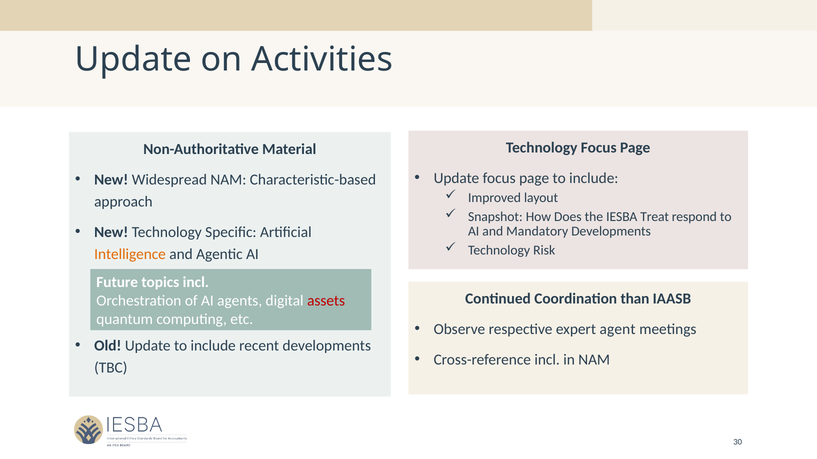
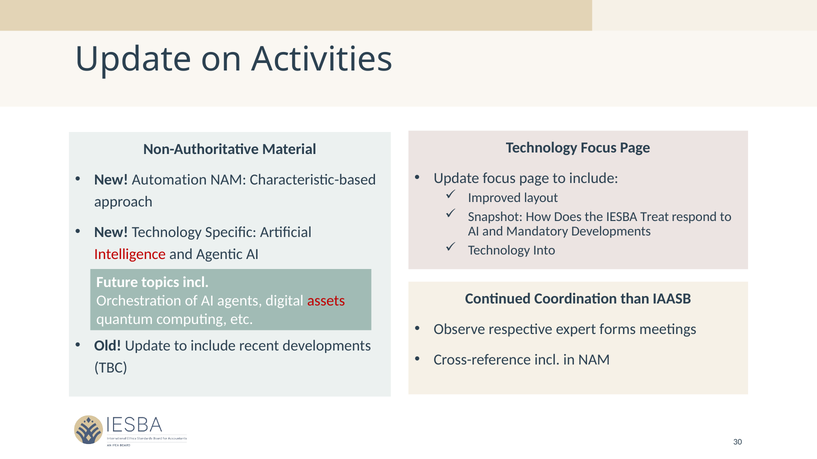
Widespread: Widespread -> Automation (169, 180)
Risk: Risk -> Into (544, 251)
Intelligence colour: orange -> red (130, 254)
agent: agent -> forms (618, 330)
